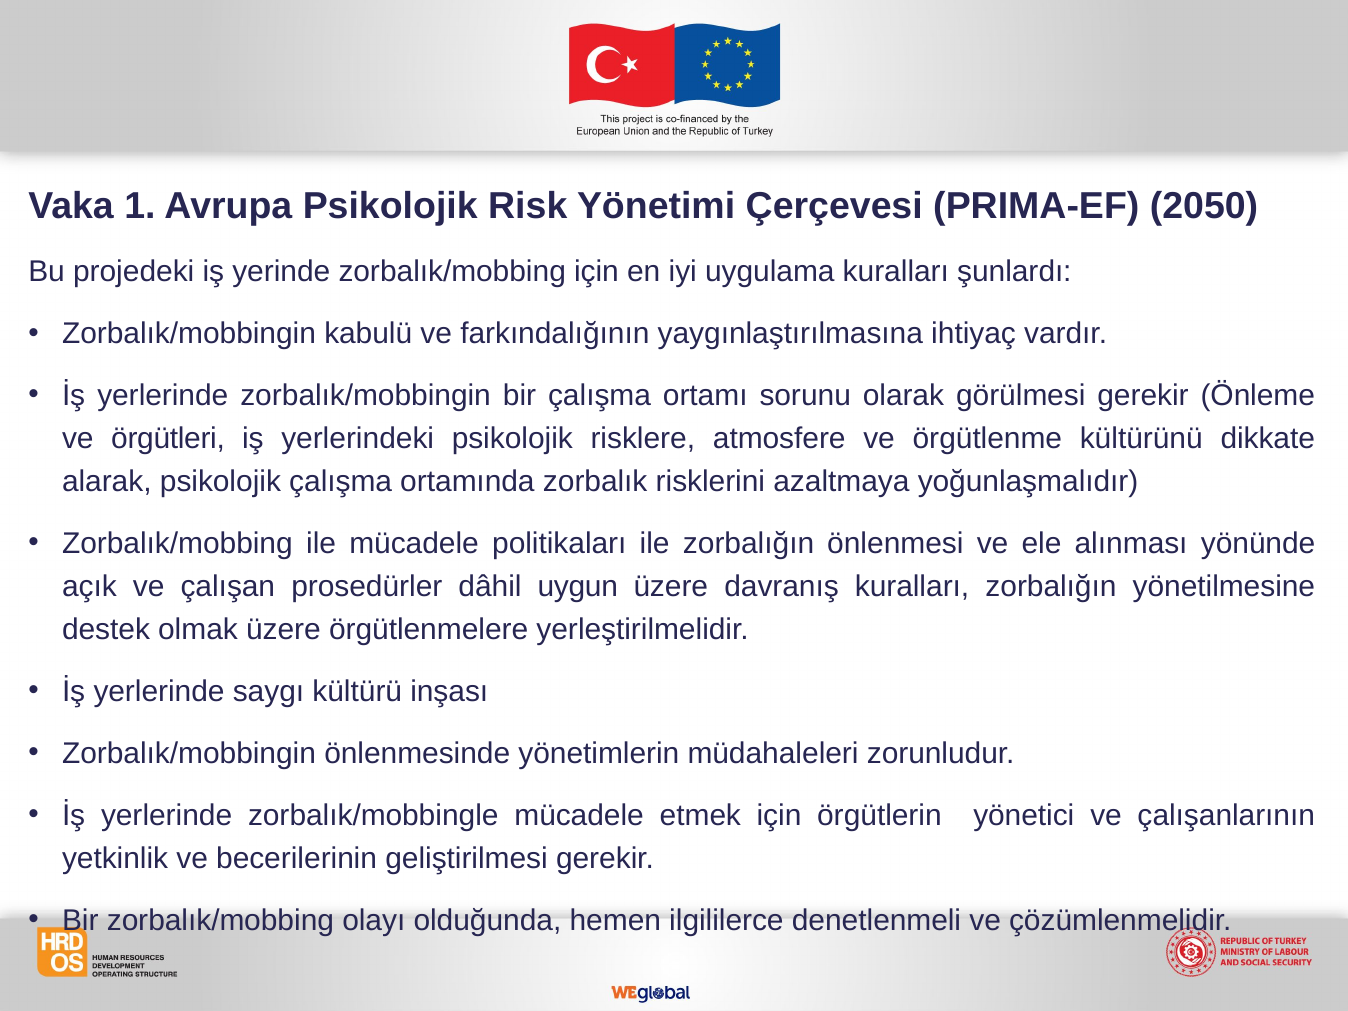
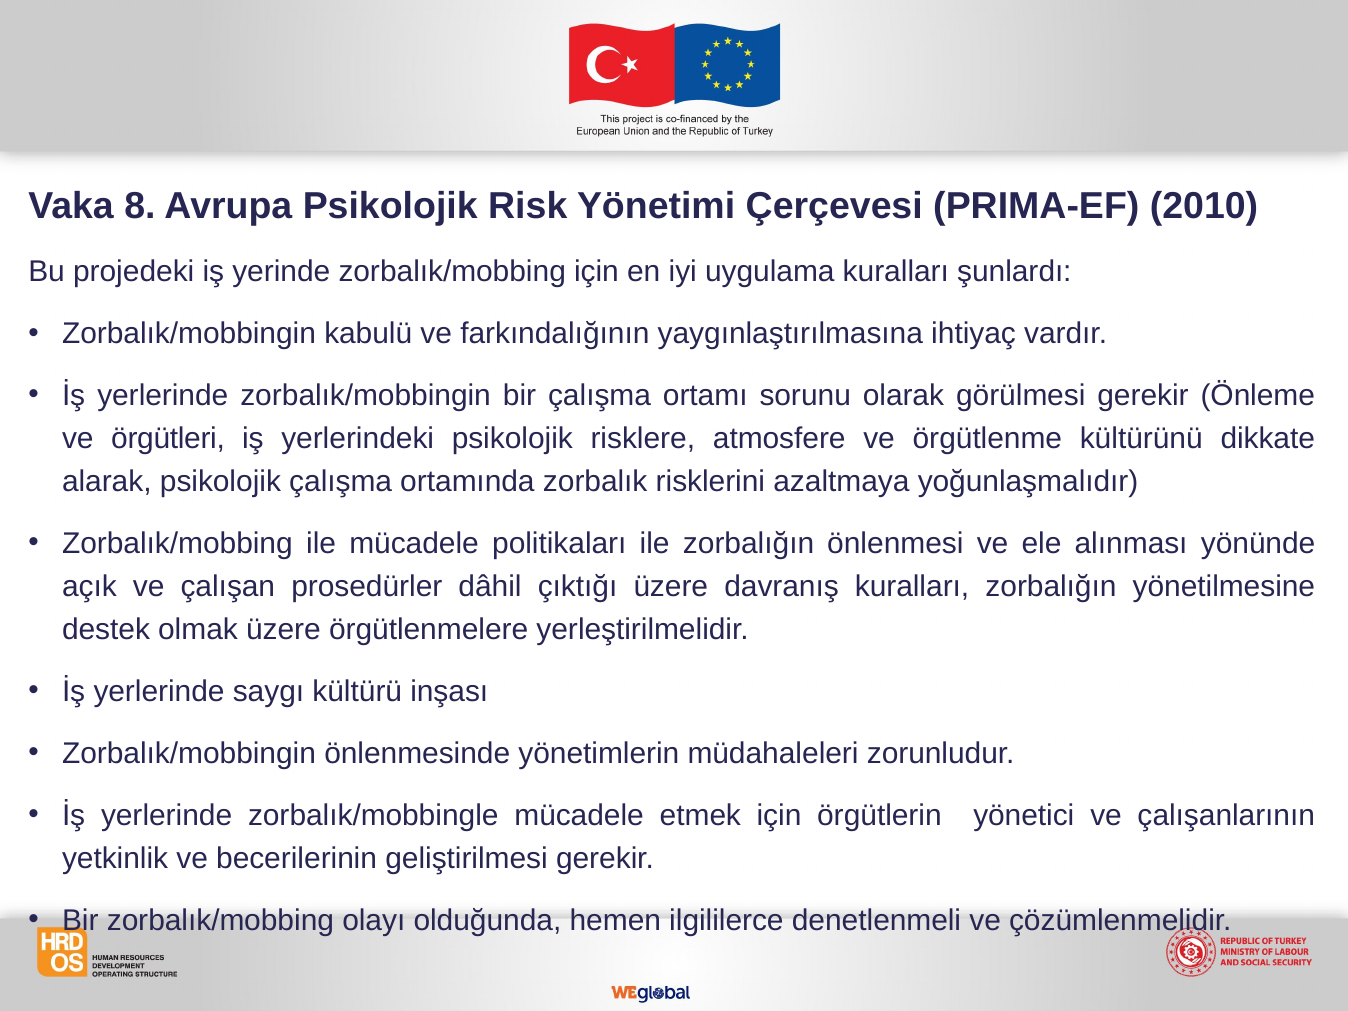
1: 1 -> 8 (140, 206)
2050: 2050 -> 2010 (1204, 206)
uygun: uygun -> çıktığı (578, 587)
